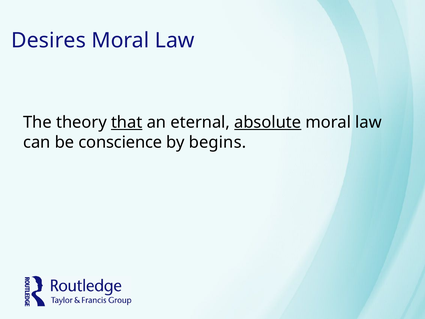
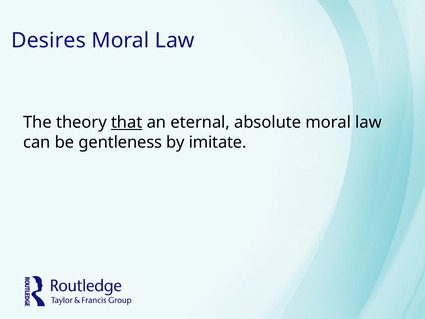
absolute underline: present -> none (268, 122)
conscience: conscience -> gentleness (120, 142)
begins: begins -> imitate (218, 142)
